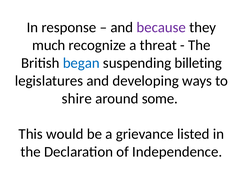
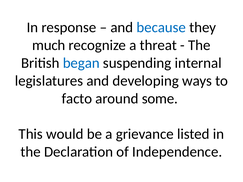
because colour: purple -> blue (161, 27)
billeting: billeting -> internal (198, 63)
shire: shire -> facto (77, 99)
